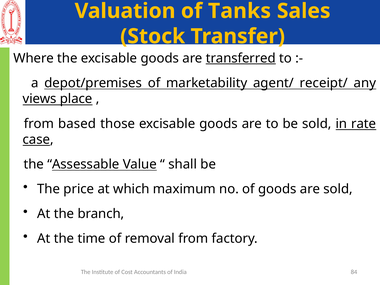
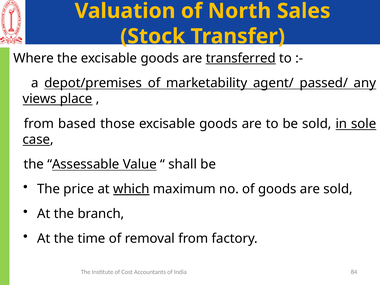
Tanks: Tanks -> North (239, 11)
receipt/: receipt/ -> passed/ (324, 83)
rate: rate -> sole (364, 124)
which underline: none -> present (131, 189)
